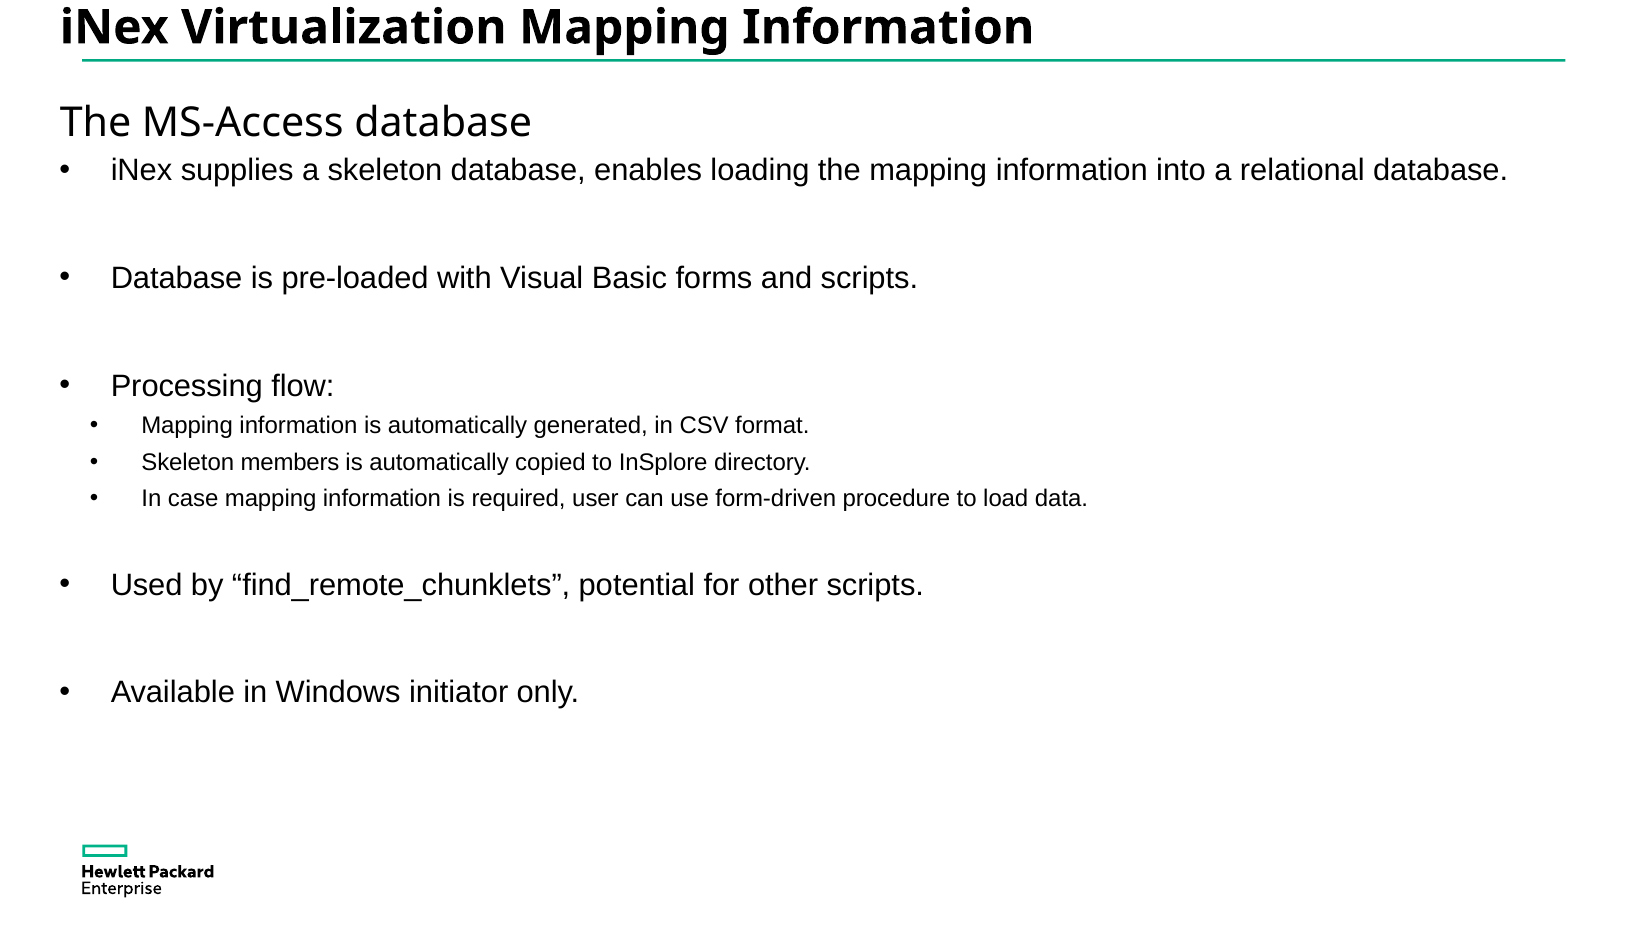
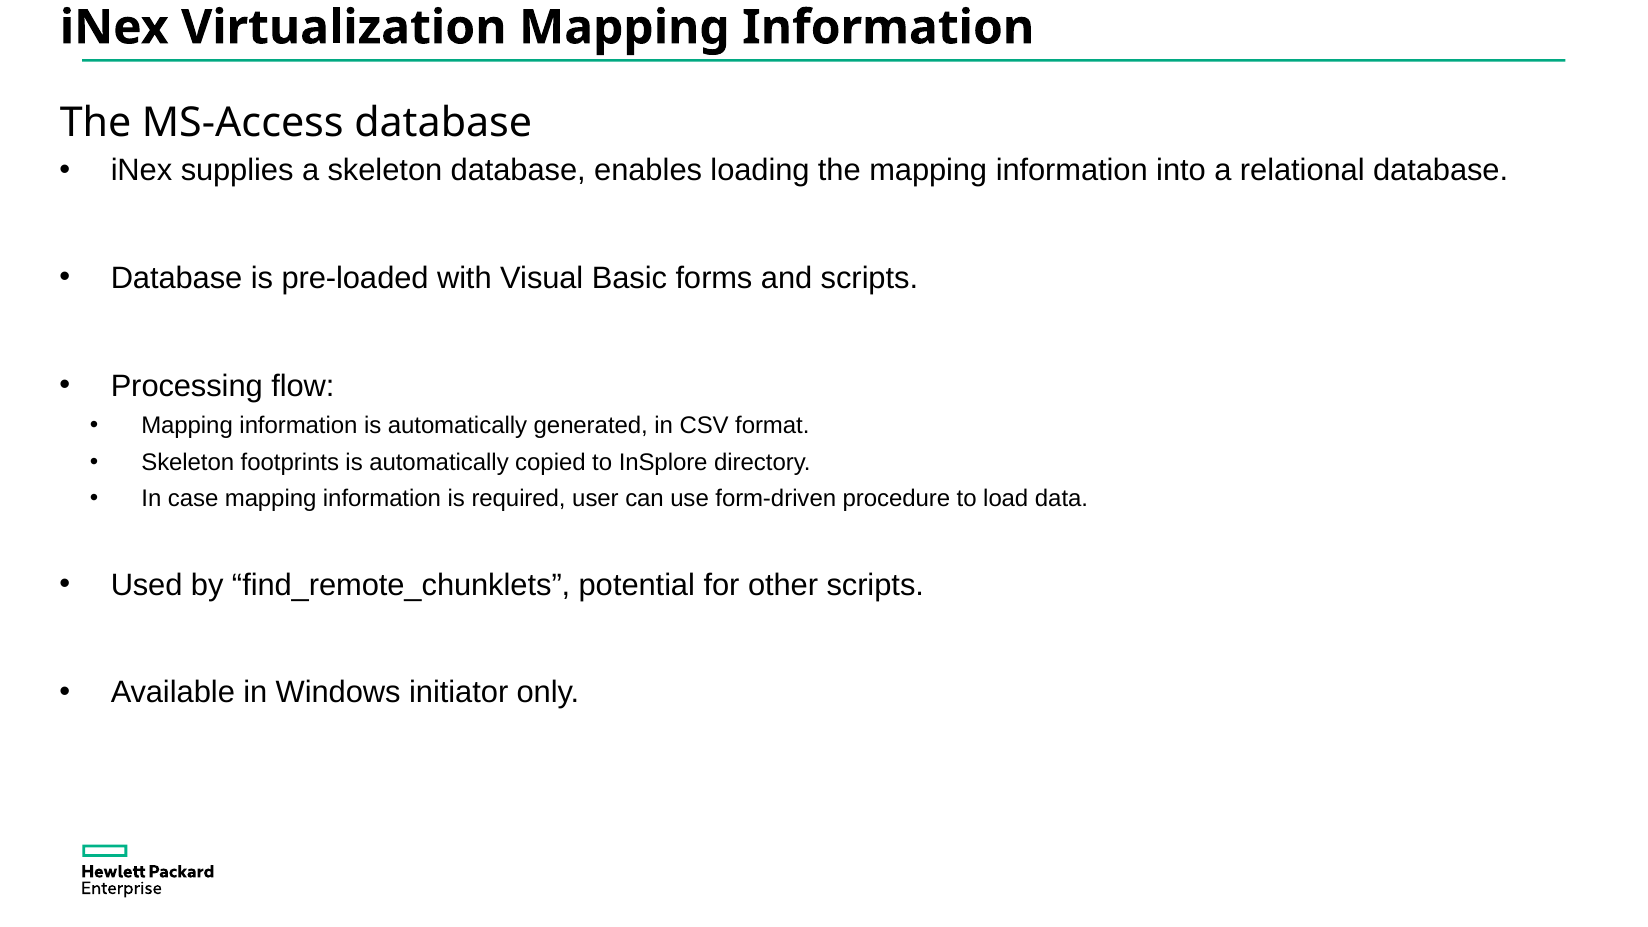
members: members -> footprints (290, 462)
